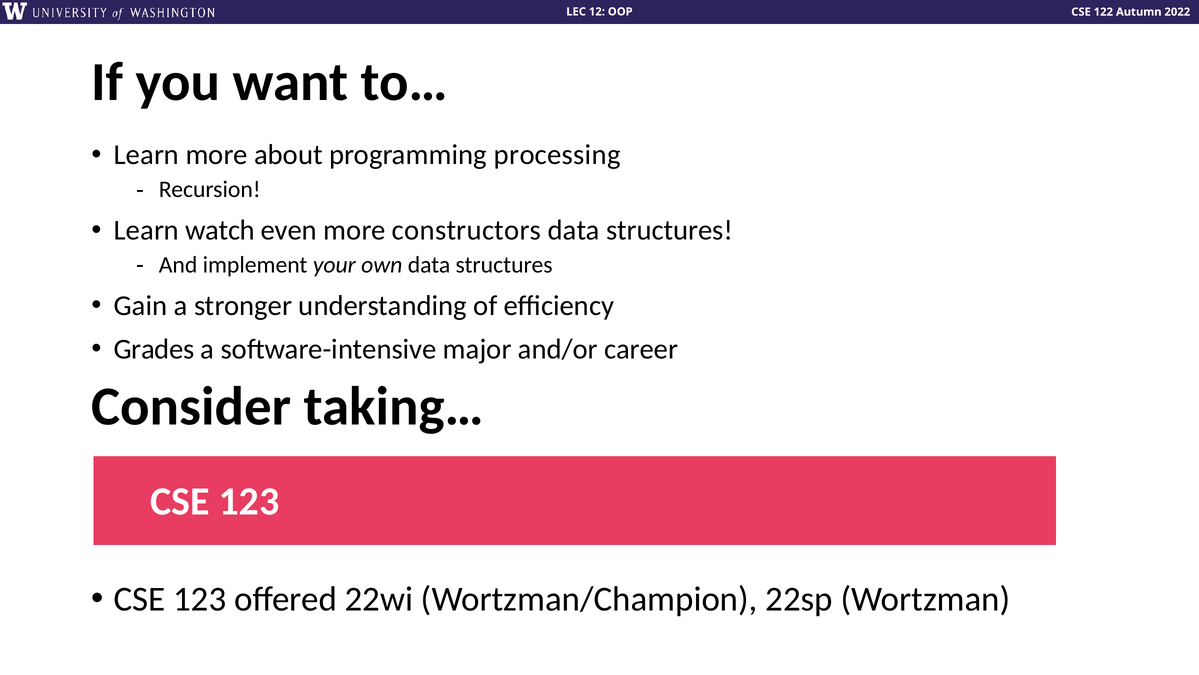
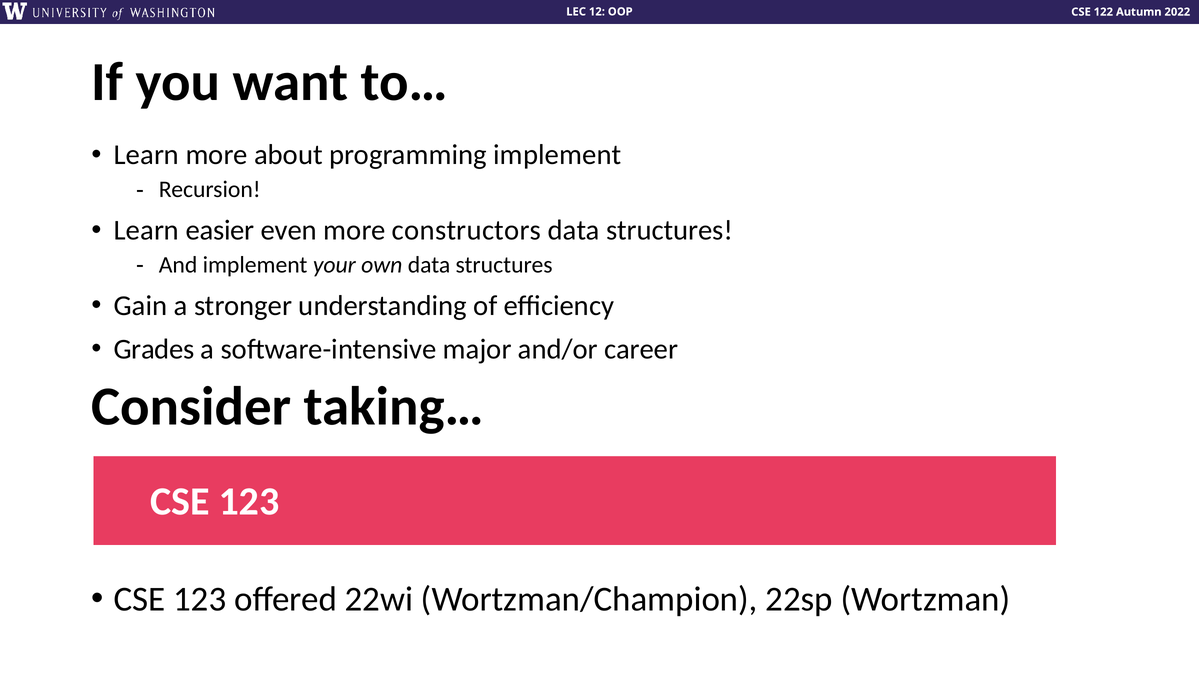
programming processing: processing -> implement (557, 155)
watch: watch -> easier (220, 230)
